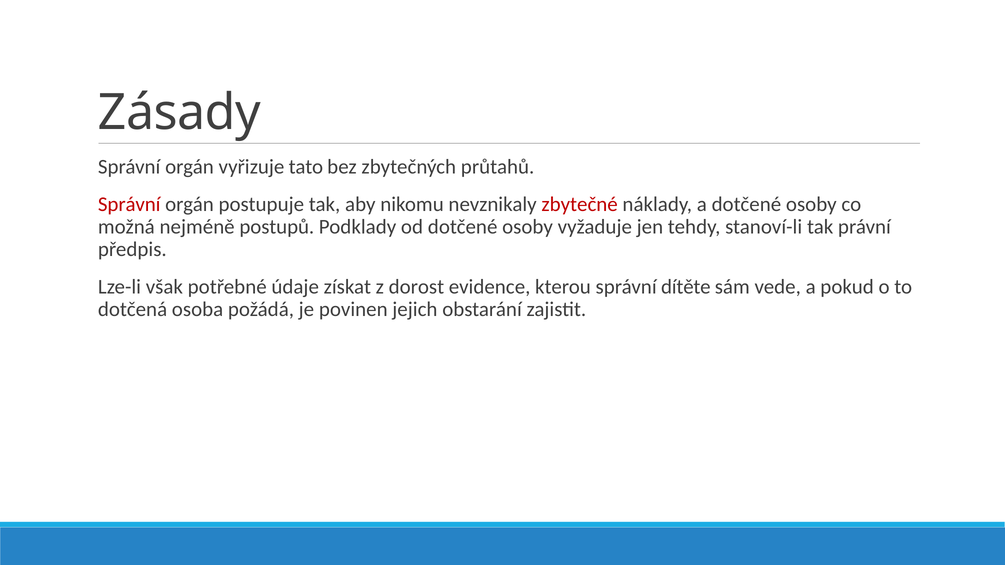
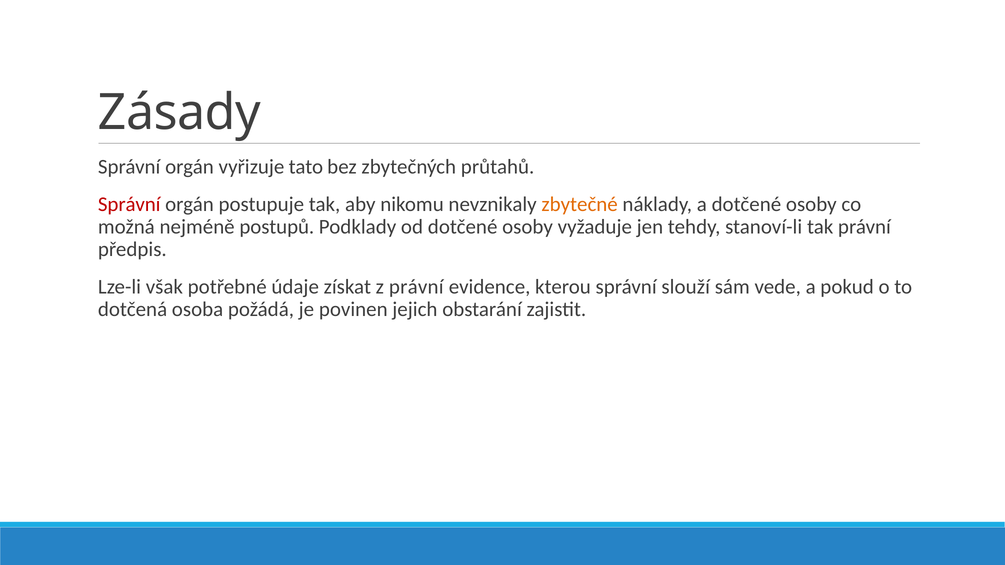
zbytečné colour: red -> orange (580, 204)
z dorost: dorost -> právní (416, 287)
dítěte: dítěte -> slouží (686, 287)
